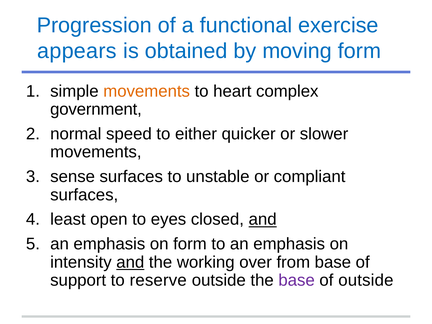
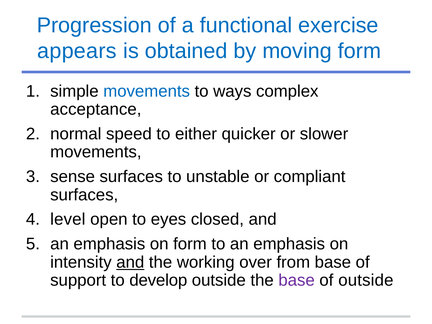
movements colour: orange -> blue (147, 91)
heart: heart -> ways (232, 91)
government: government -> acceptance (96, 109)
least: least -> level (68, 219)
and underline: present -> none (263, 219)
reserve: reserve -> develop (158, 280)
